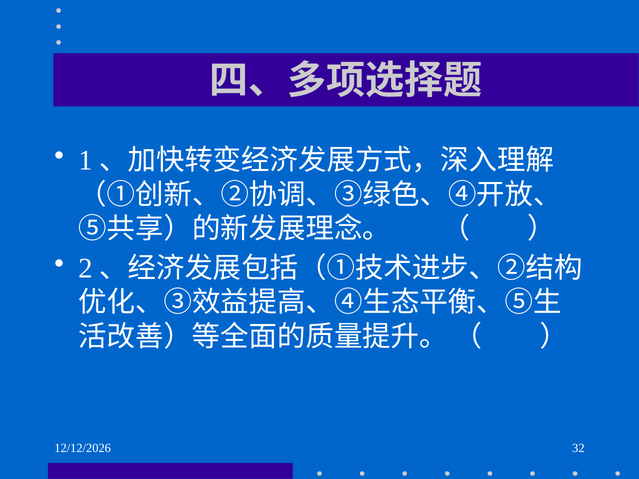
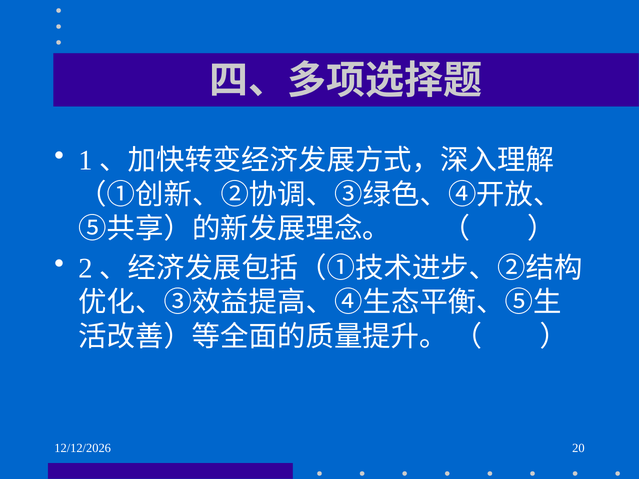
32: 32 -> 20 (578, 448)
